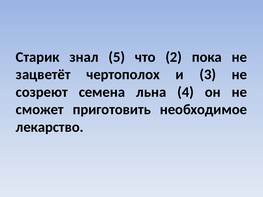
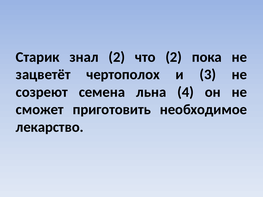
знал 5: 5 -> 2 (117, 57)
